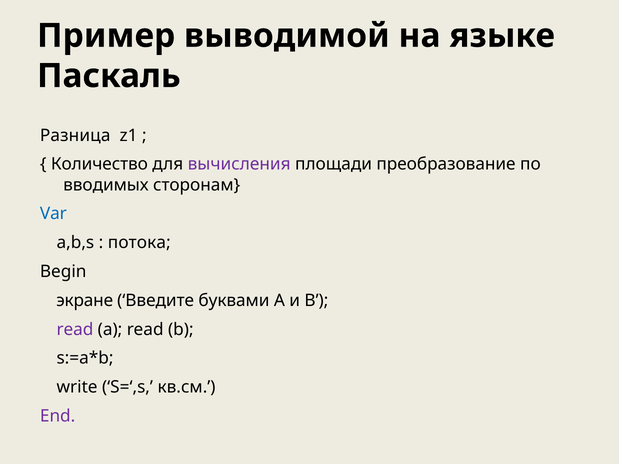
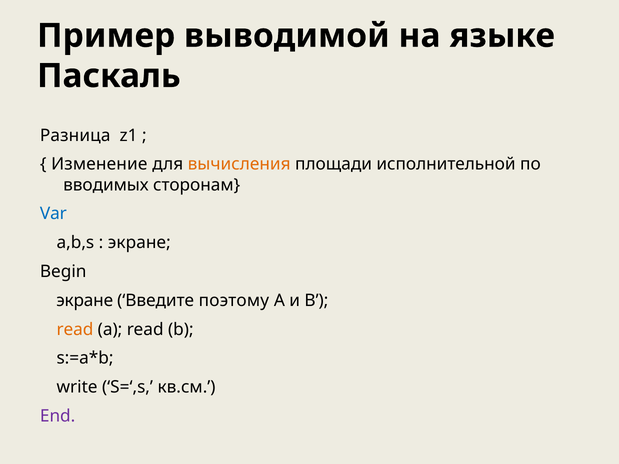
Количество: Количество -> Изменение (99, 164)
вычисления colour: purple -> orange (239, 164)
преобразование: преобразование -> исполнительной (446, 164)
потока: потока -> экране (139, 243)
буквами: буквами -> поэтому (234, 301)
read colour: purple -> orange (75, 330)
